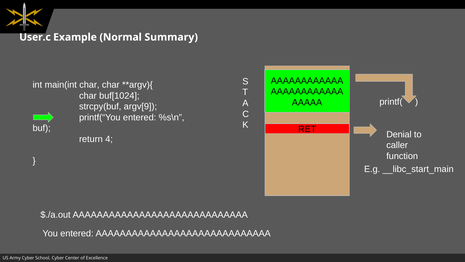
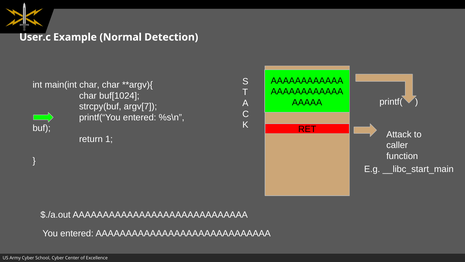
Summary: Summary -> Detection (171, 37)
argv[9: argv[9 -> argv[7 (140, 106)
Denial: Denial -> Attack (399, 134)
4: 4 -> 1 (109, 139)
